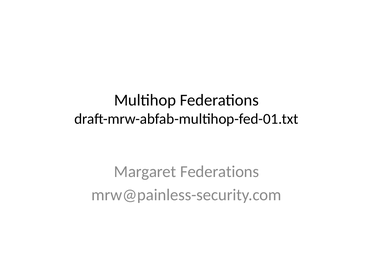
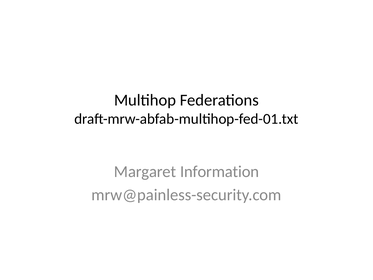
Margaret Federations: Federations -> Information (220, 171)
